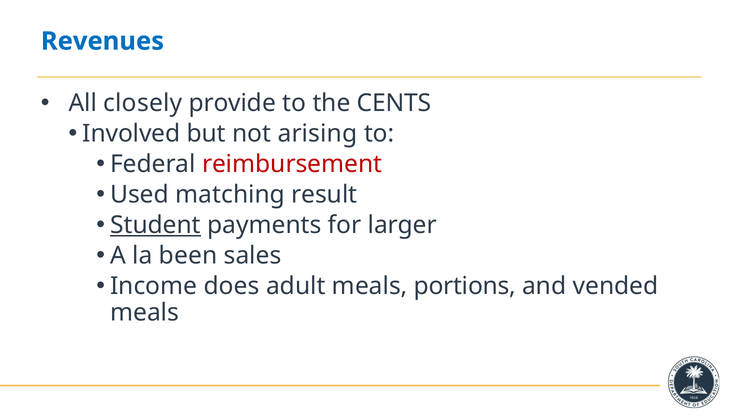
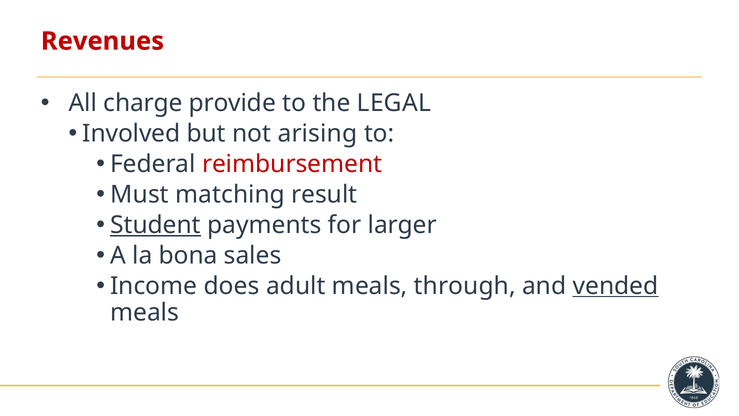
Revenues colour: blue -> red (102, 41)
closely: closely -> charge (143, 103)
CENTS: CENTS -> LEGAL (394, 103)
Used: Used -> Must (140, 194)
been: been -> bona (188, 255)
portions: portions -> through (465, 286)
vended underline: none -> present (616, 286)
